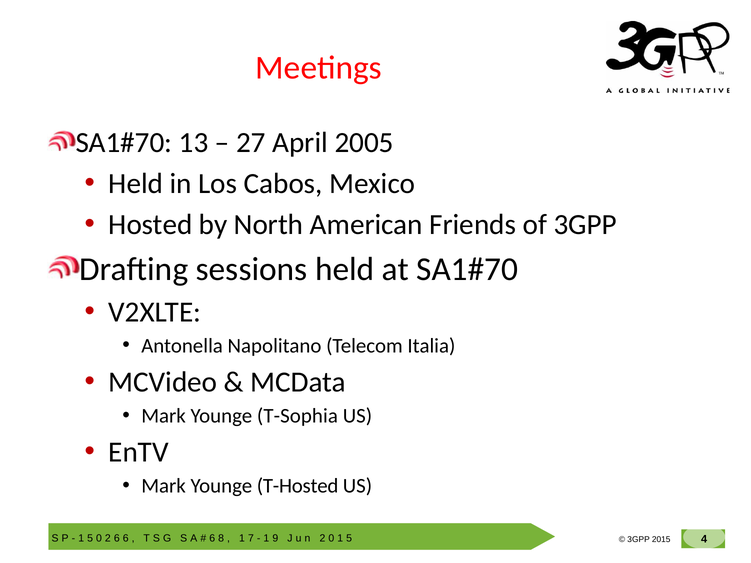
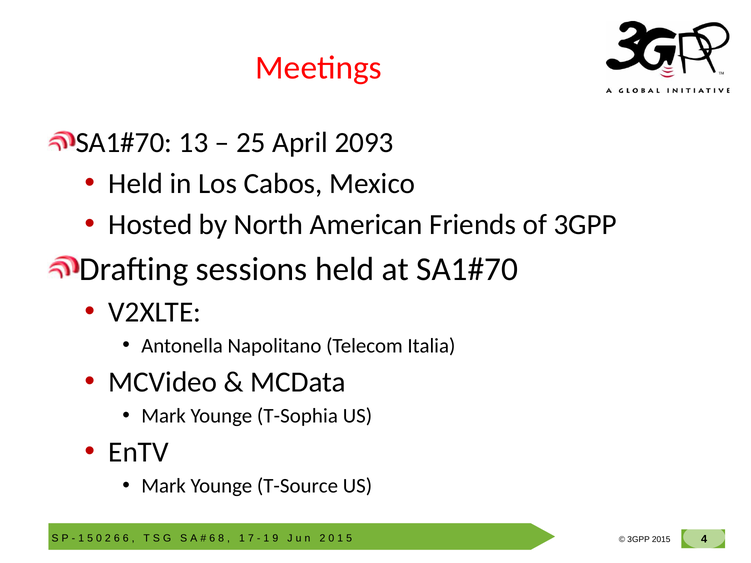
27: 27 -> 25 (251, 143)
2005: 2005 -> 2093 (364, 143)
T-Hosted: T-Hosted -> T-Source (297, 486)
